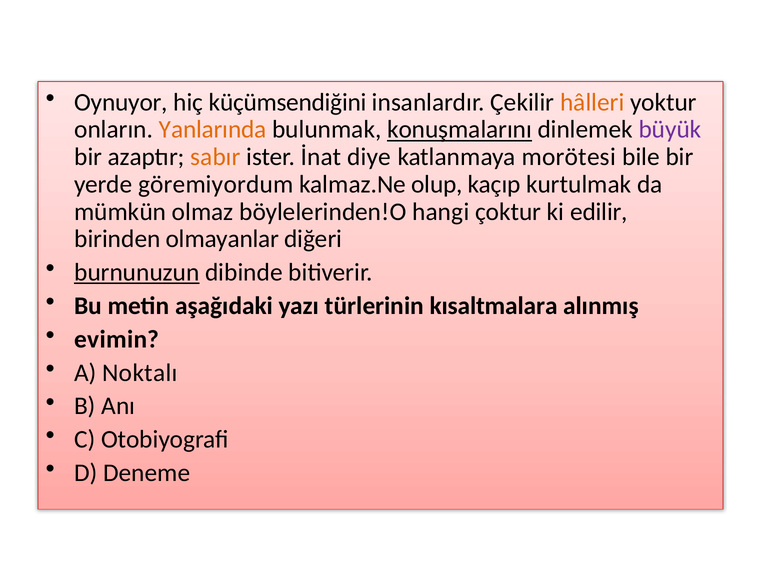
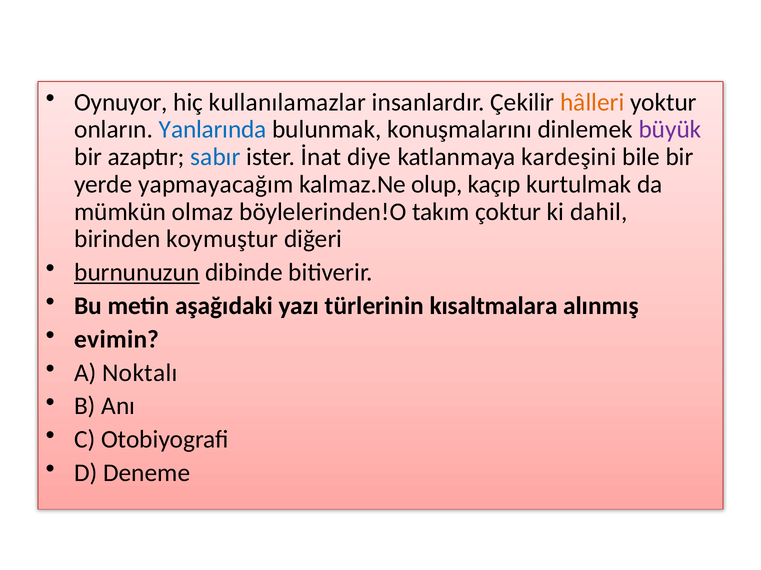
küçümsendiğini: küçümsendiğini -> kullanılamazlar (287, 102)
Yanlarında colour: orange -> blue (213, 130)
konuşmalarını underline: present -> none (460, 130)
sabır colour: orange -> blue (215, 157)
morötesi: morötesi -> kardeşini (569, 157)
göremiyordum: göremiyordum -> yapmayacağım (216, 185)
hangi: hangi -> takım (441, 212)
edilir: edilir -> dahil (599, 212)
olmayanlar: olmayanlar -> koymuştur (222, 239)
